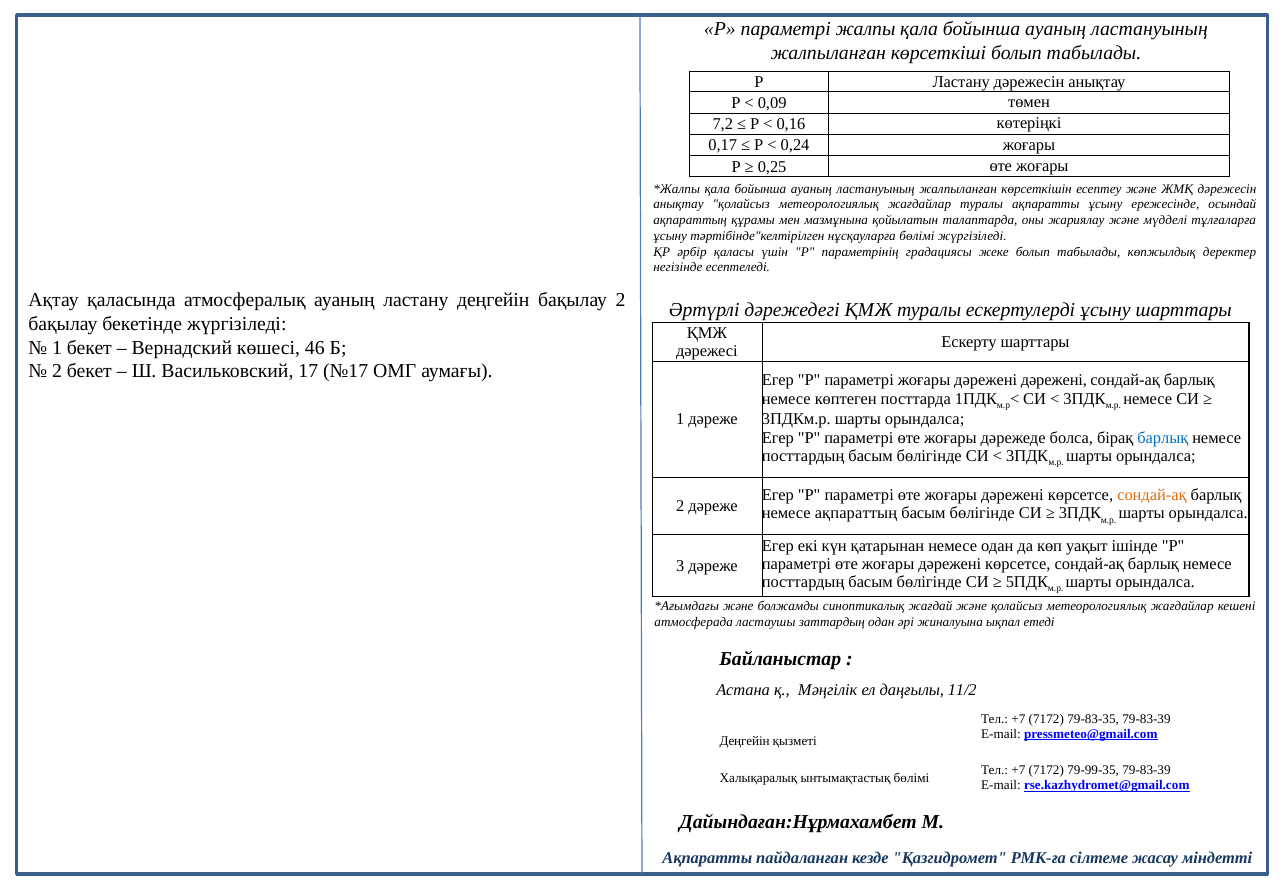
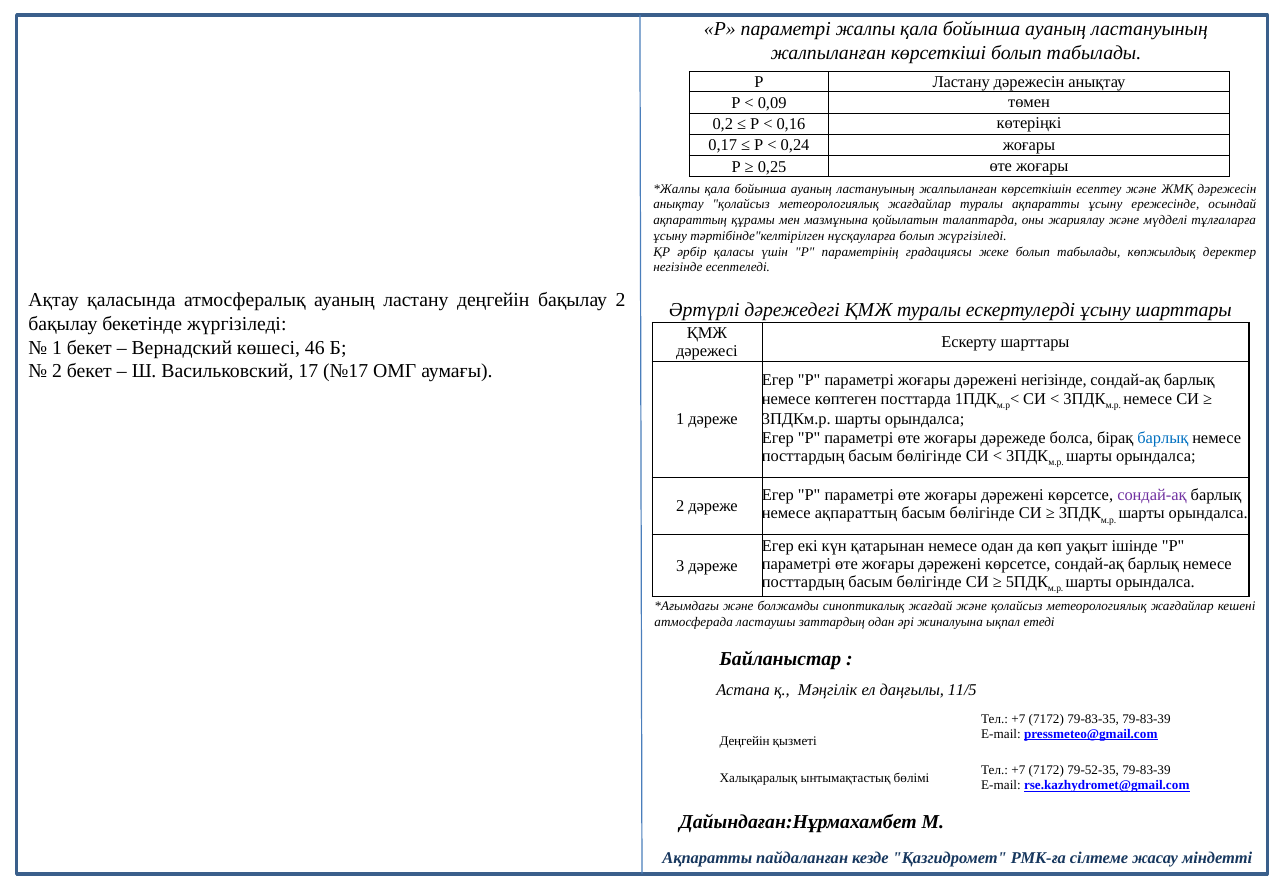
7,2: 7,2 -> 0,2 (723, 124)
нұсқауларға бөлімі: бөлімі -> болып (917, 236)
дәрежені дәрежені: дәрежені -> негізінде (1054, 380)
сондай-ақ colour: orange -> purple (1152, 495)
11/2: 11/2 -> 11/5 (962, 690)
79-99-35: 79-99-35 -> 79-52-35 (1093, 771)
